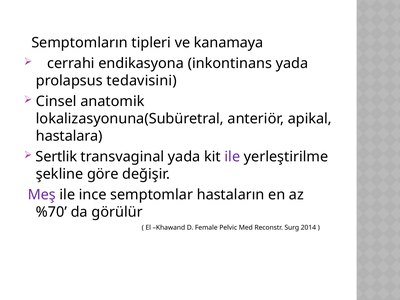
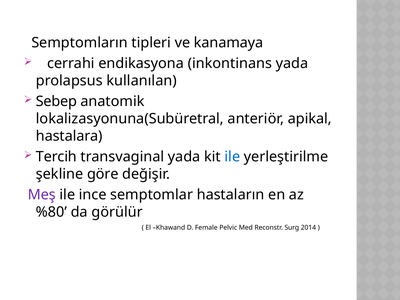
tedavisini: tedavisini -> kullanılan (142, 81)
Cinsel: Cinsel -> Sebep (56, 102)
Sertlik: Sertlik -> Tercih (56, 157)
ile colour: purple -> blue (232, 157)
%70: %70 -> %80 (51, 212)
